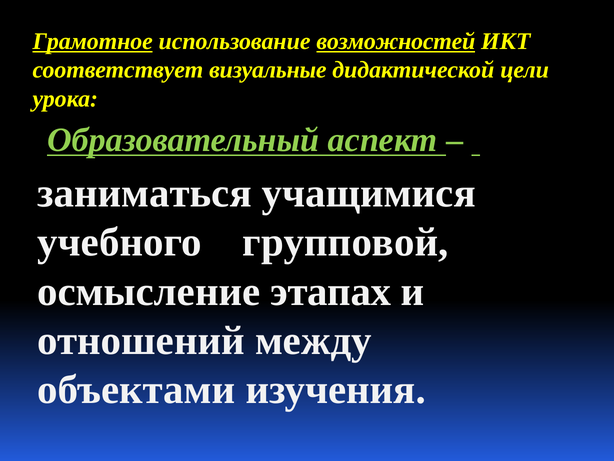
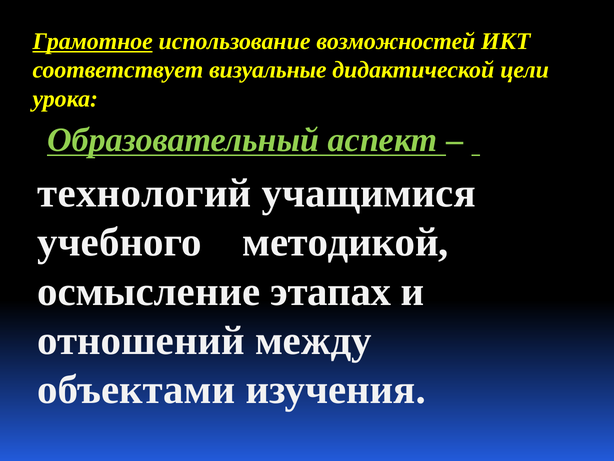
возможностей underline: present -> none (396, 41)
заниматься: заниматься -> технологий (144, 193)
групповой: групповой -> методикой (346, 242)
